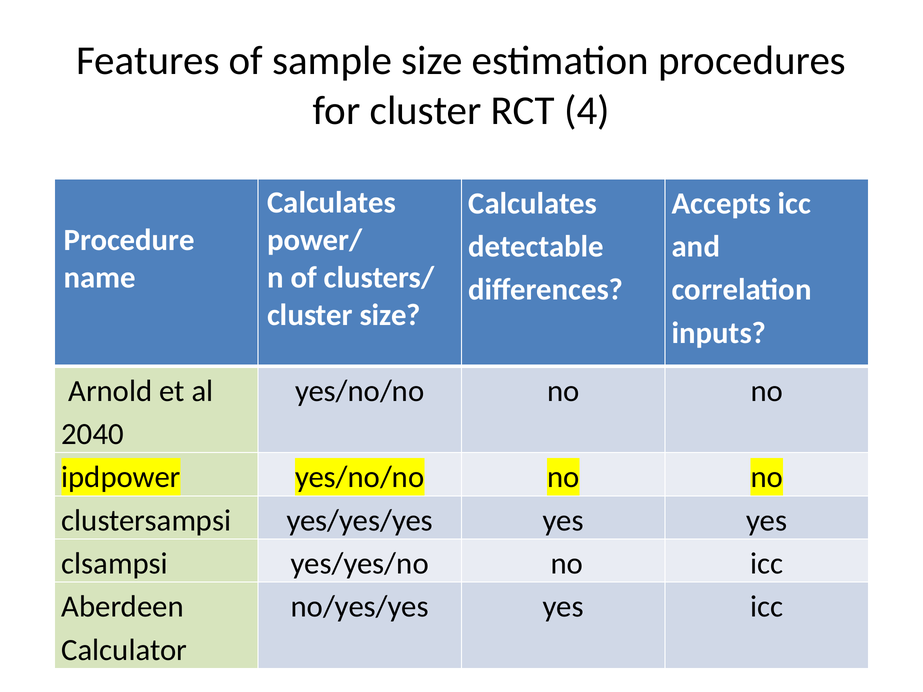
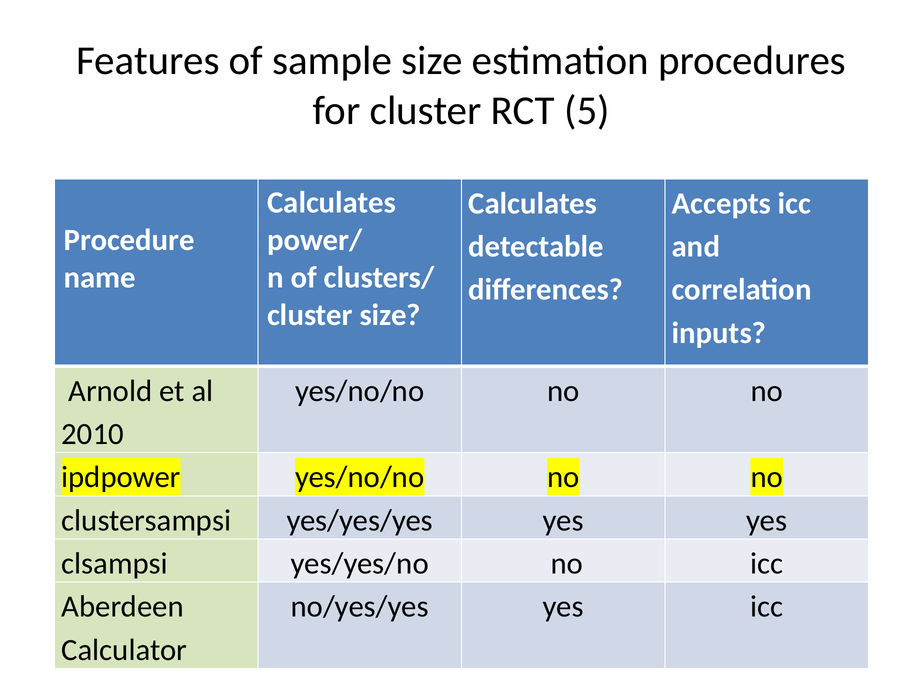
4: 4 -> 5 (587, 111)
2040: 2040 -> 2010 (93, 434)
